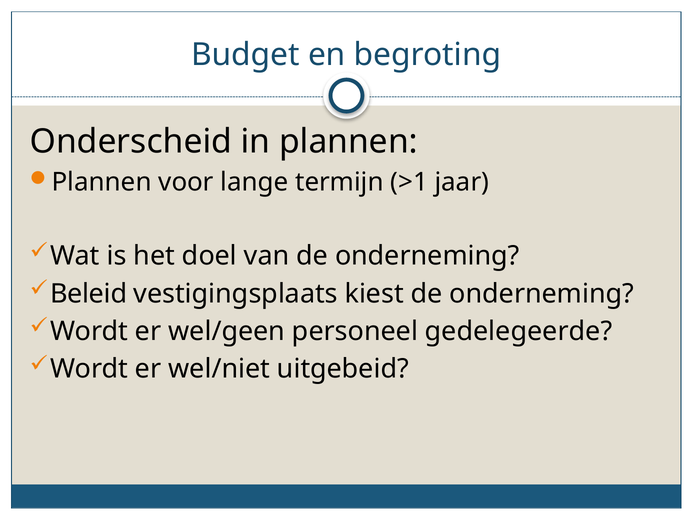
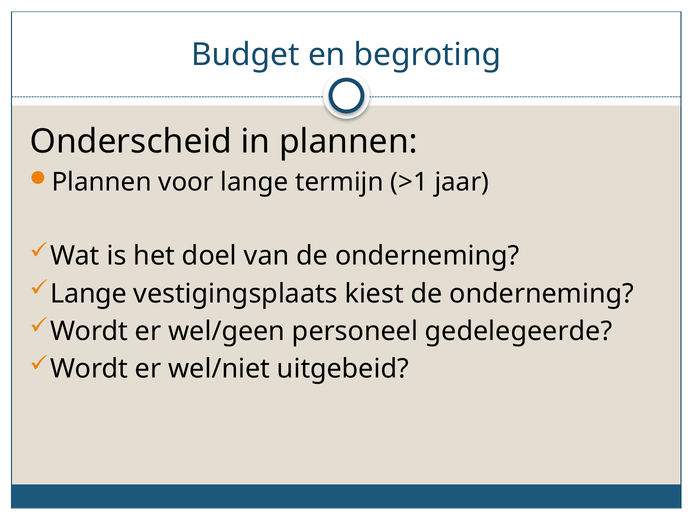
Beleid: Beleid -> Lange (89, 294)
